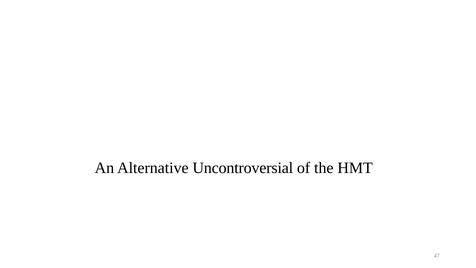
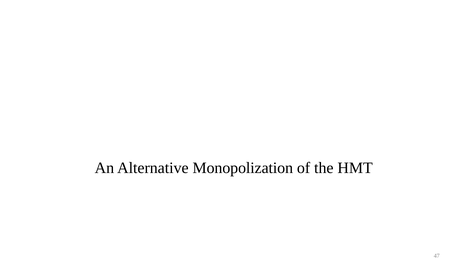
Uncontroversial: Uncontroversial -> Monopolization (243, 168)
